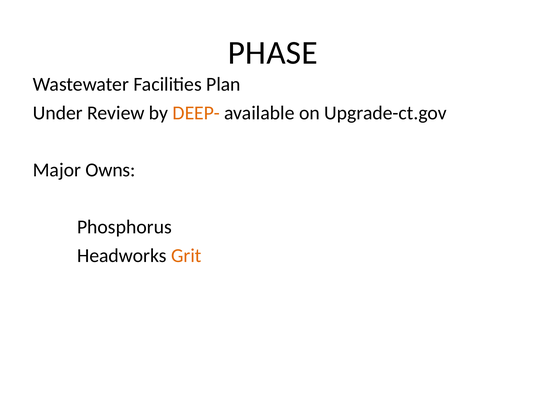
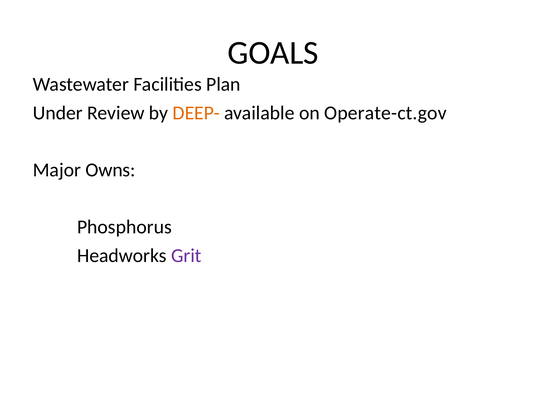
PHASE: PHASE -> GOALS (273, 53)
Upgrade-ct.gov: Upgrade-ct.gov -> Operate-ct.gov (385, 113)
Grit colour: orange -> purple (186, 255)
